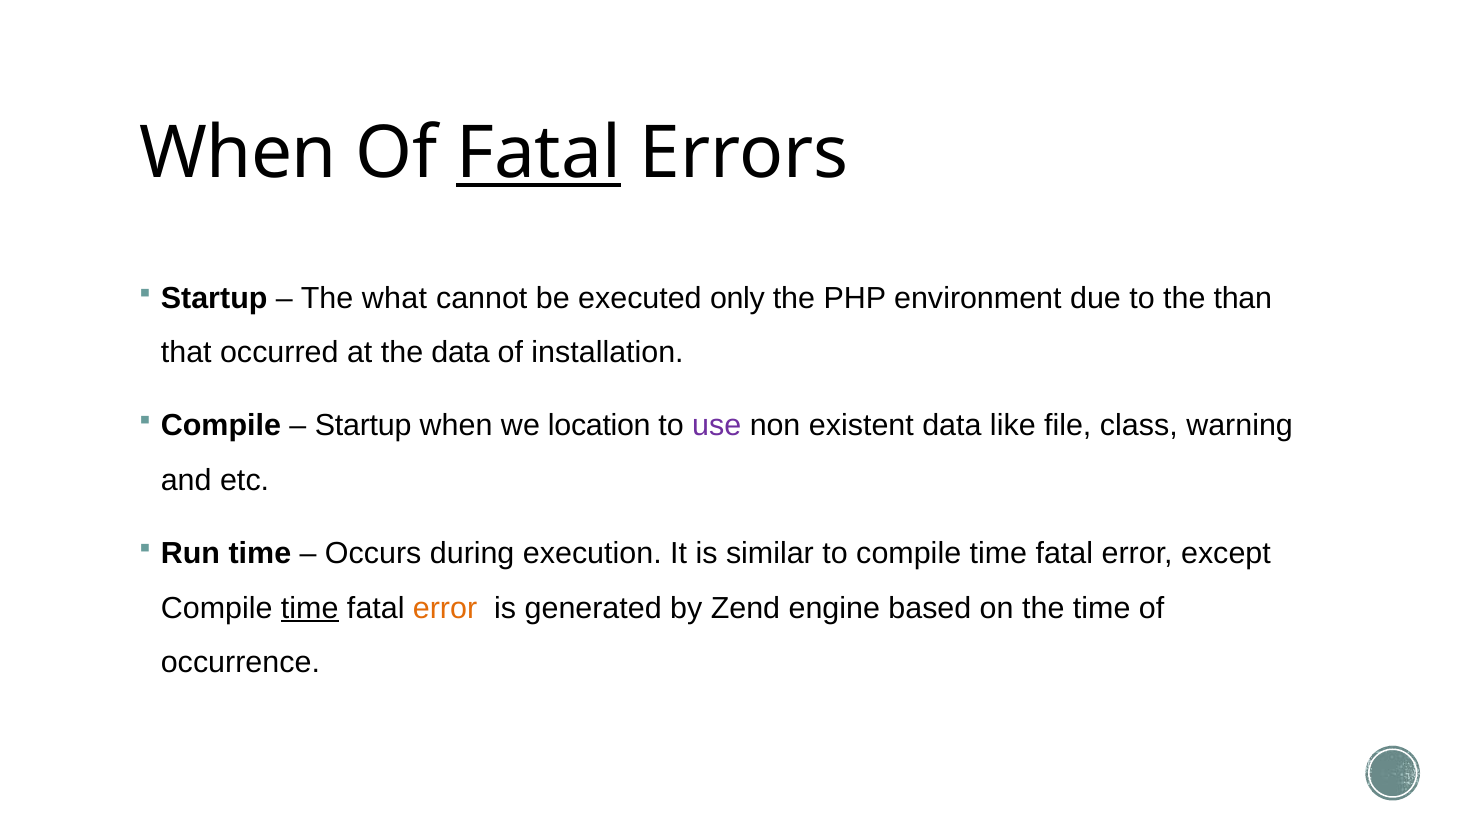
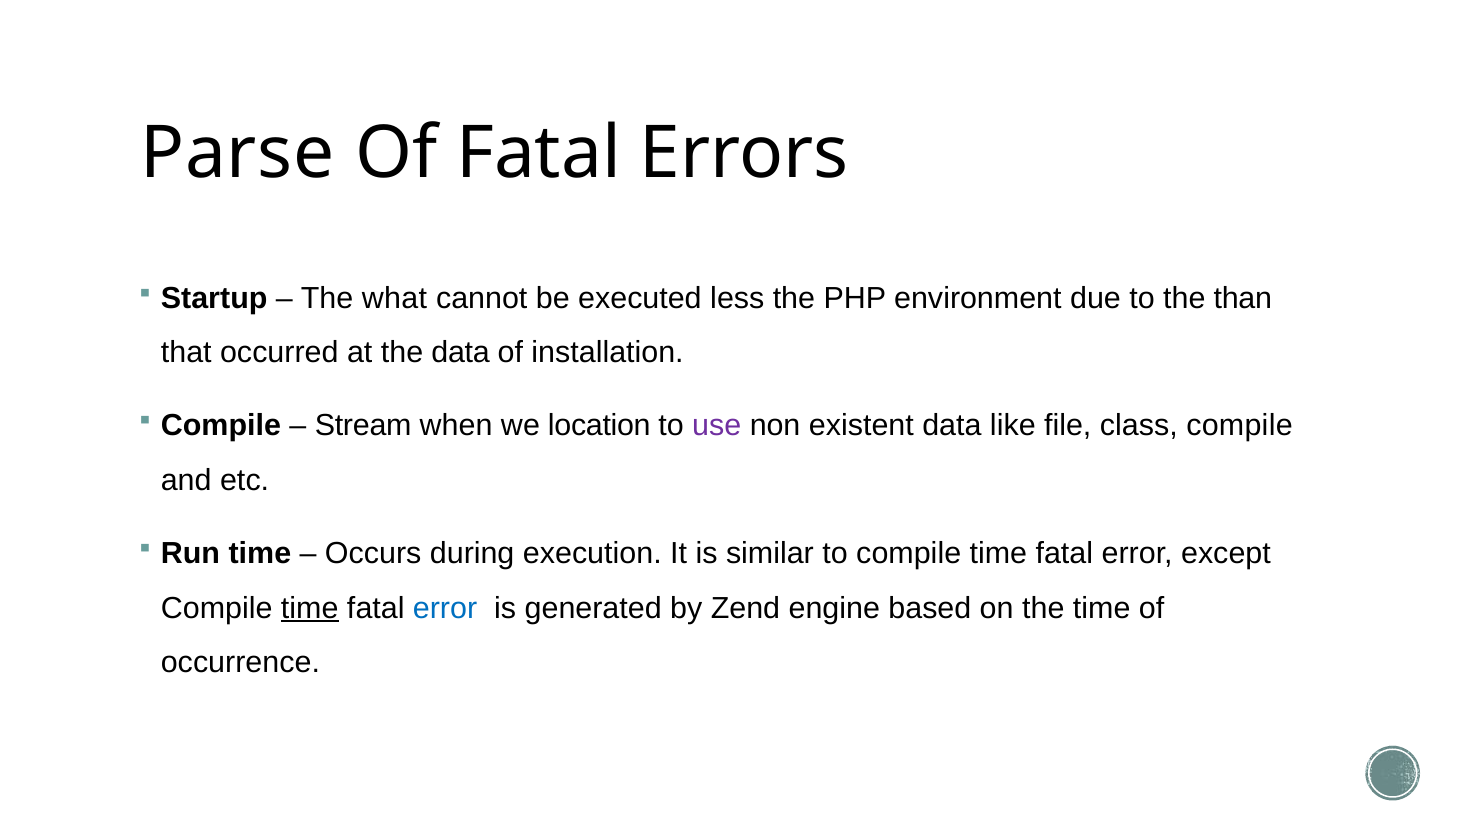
When: When -> Parse (237, 154)
Fatal underline: present -> none (539, 154)
only: only -> less (737, 298)
Startup: Startup -> Stream (363, 426)
class warning: warning -> compile (1240, 426)
error colour: orange -> blue (445, 608)
